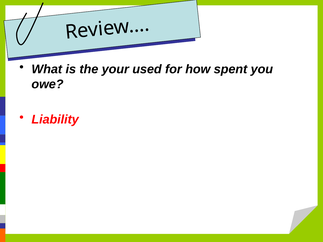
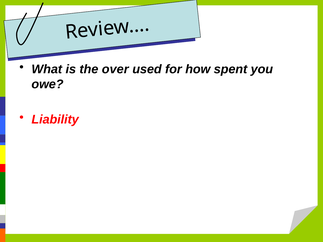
your: your -> over (115, 69)
